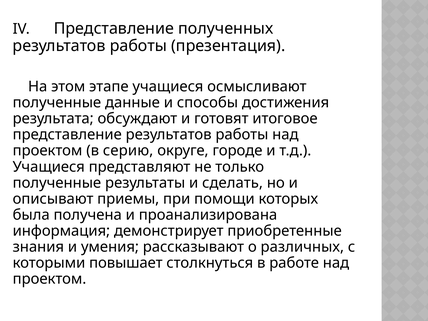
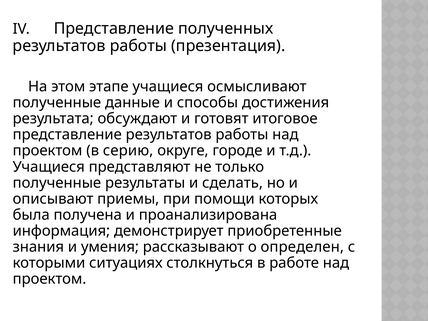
различных: различных -> определен (302, 247)
повышает: повышает -> ситуациях (126, 263)
